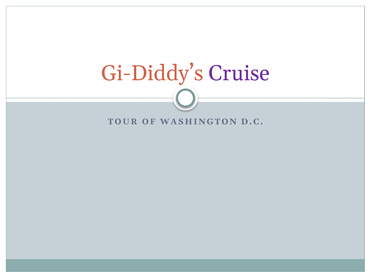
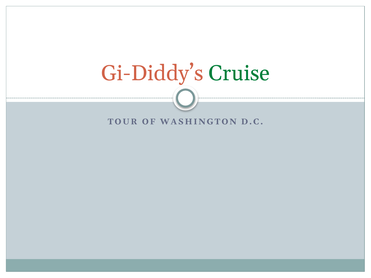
Cruise colour: purple -> green (239, 73)
